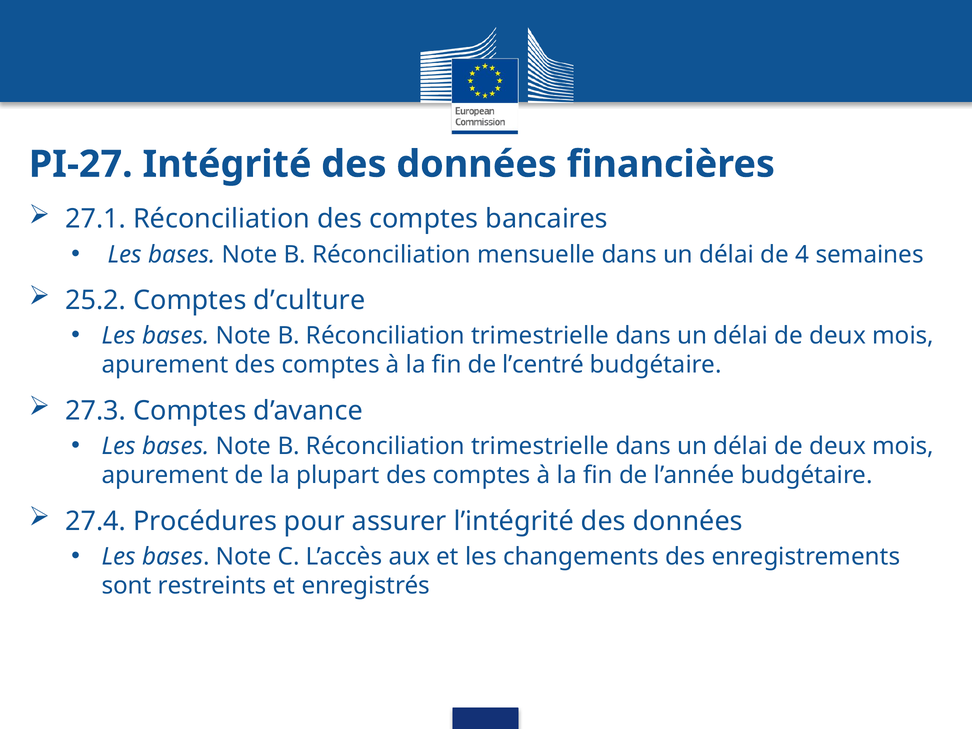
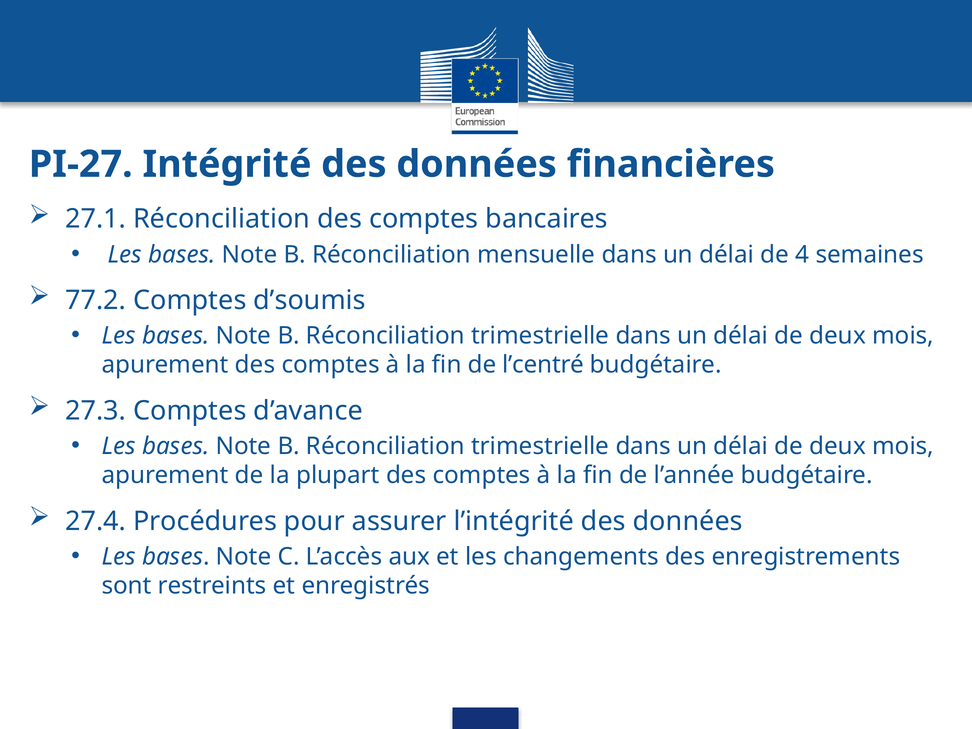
25.2: 25.2 -> 77.2 (96, 300)
d’culture: d’culture -> d’soumis (310, 300)
